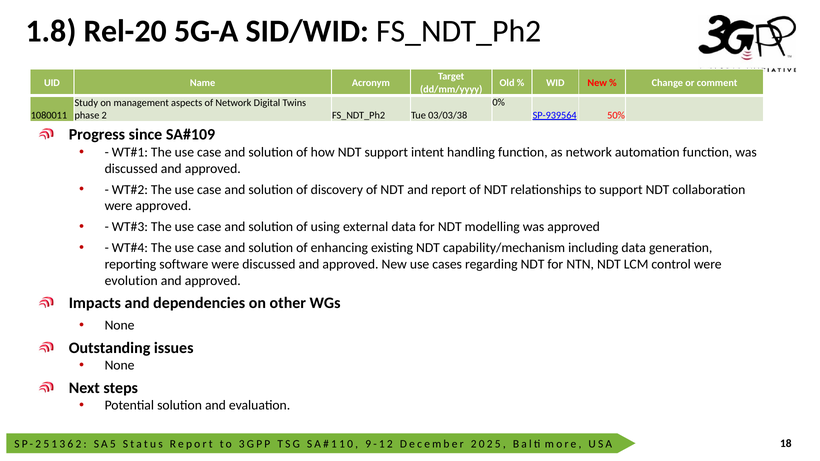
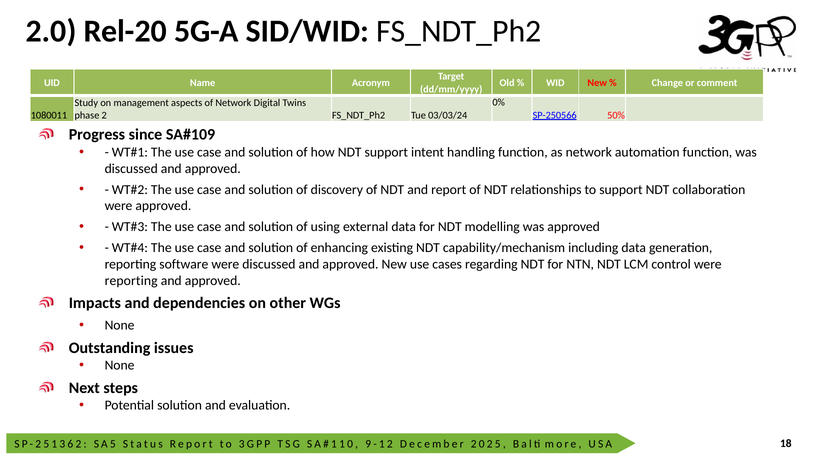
1.8: 1.8 -> 2.0 (51, 31)
03/03/38: 03/03/38 -> 03/03/24 (448, 115)
SP-939564: SP-939564 -> SP-250566 (555, 115)
evolution: evolution -> reporting (131, 281)
